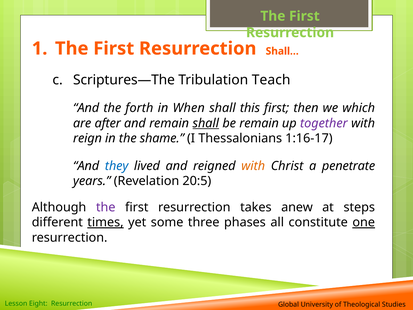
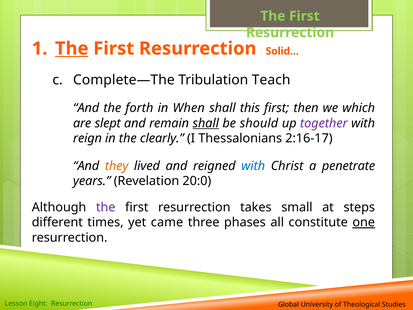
The underline: none -> present (72, 48)
Shall…: Shall… -> Solid… (282, 51)
Scriptures—The: Scriptures—The -> Complete—The (124, 80)
after: after -> slept (108, 123)
be remain: remain -> should (259, 123)
shame: shame -> clearly (162, 138)
1:16-17: 1:16-17 -> 2:16-17 (309, 138)
they colour: blue -> orange (117, 166)
with colour: orange -> blue (253, 166)
20:5: 20:5 -> 20:0 (197, 181)
anew: anew -> small (297, 207)
times underline: present -> none (105, 222)
some: some -> came (167, 222)
